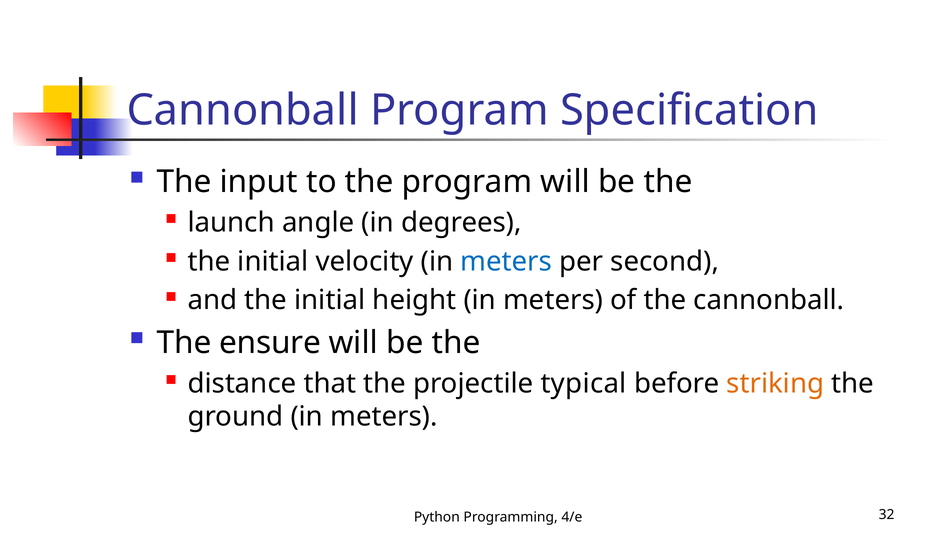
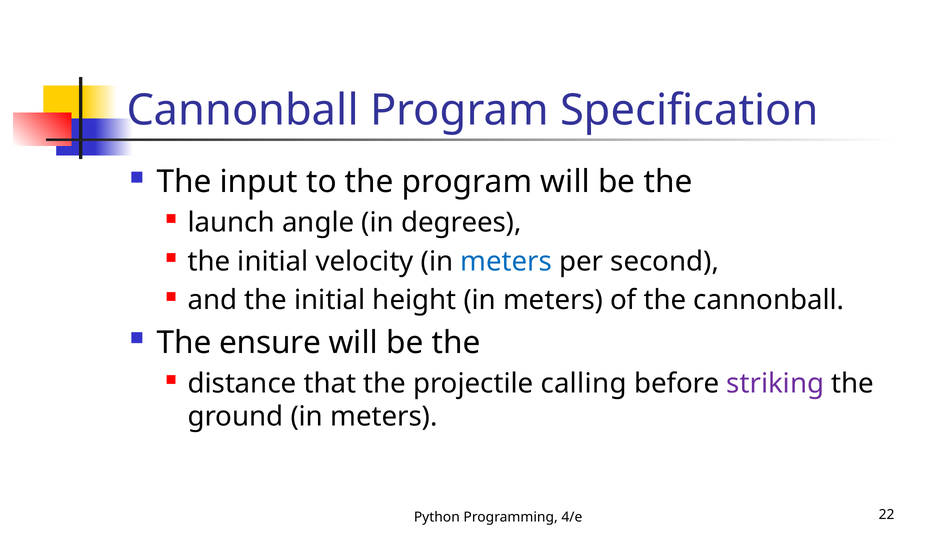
typical: typical -> calling (584, 383)
striking colour: orange -> purple (775, 383)
32: 32 -> 22 (887, 515)
